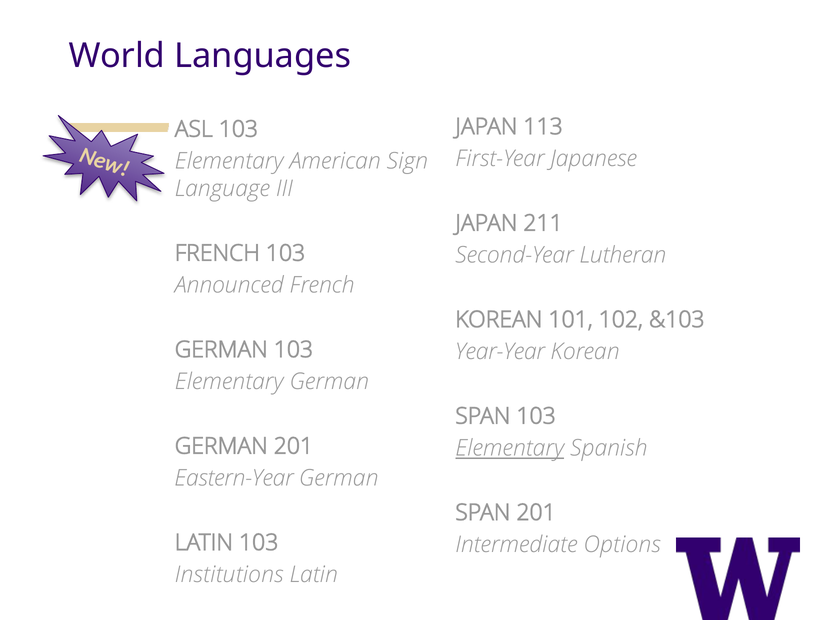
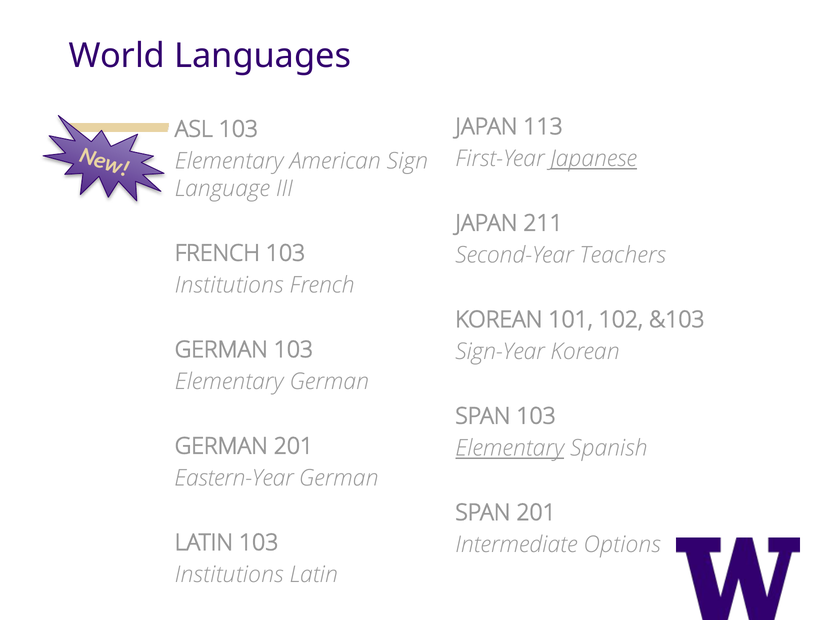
Japanese underline: none -> present (594, 159)
Lutheran: Lutheran -> Teachers (623, 255)
Announced: Announced -> Institutions (229, 285)
Year-Year: Year-Year -> Sign-Year (500, 351)
